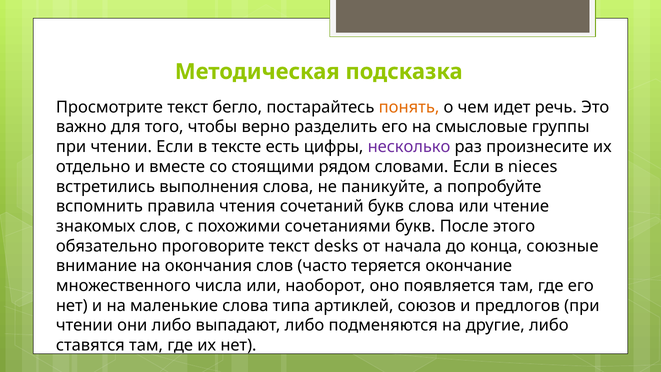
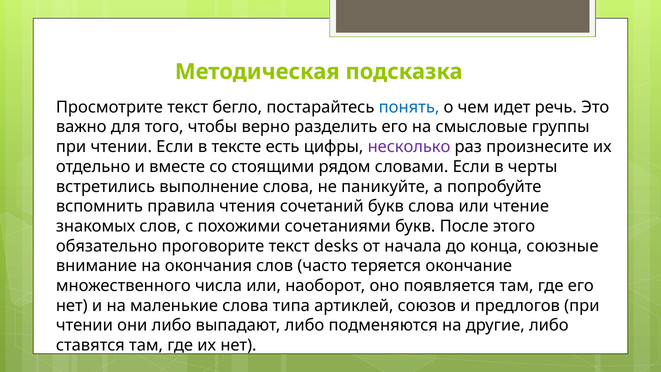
понять colour: orange -> blue (409, 107)
nieces: nieces -> черты (533, 167)
выполнения: выполнения -> выполнение (209, 186)
